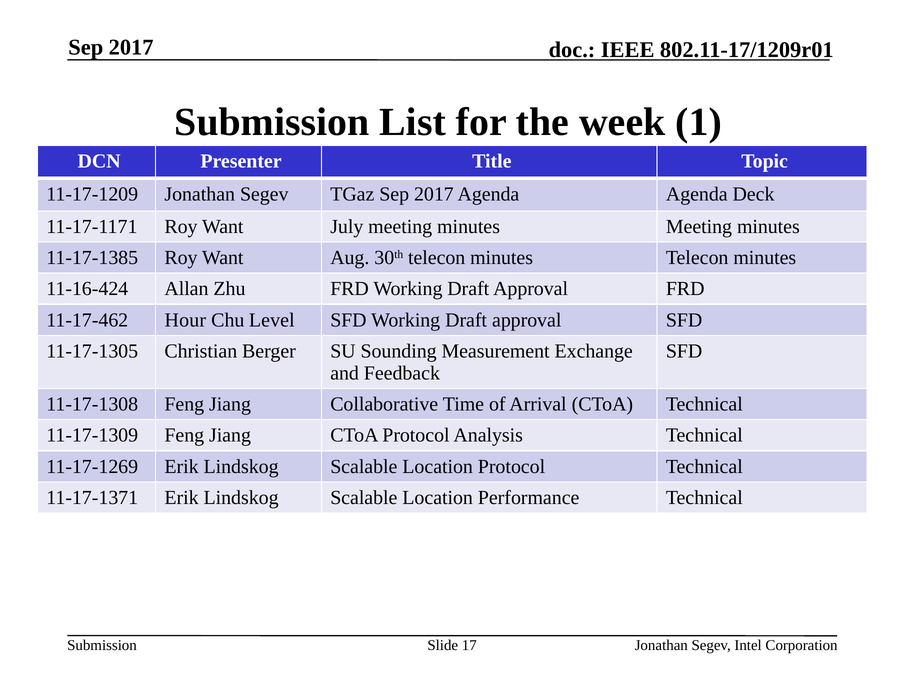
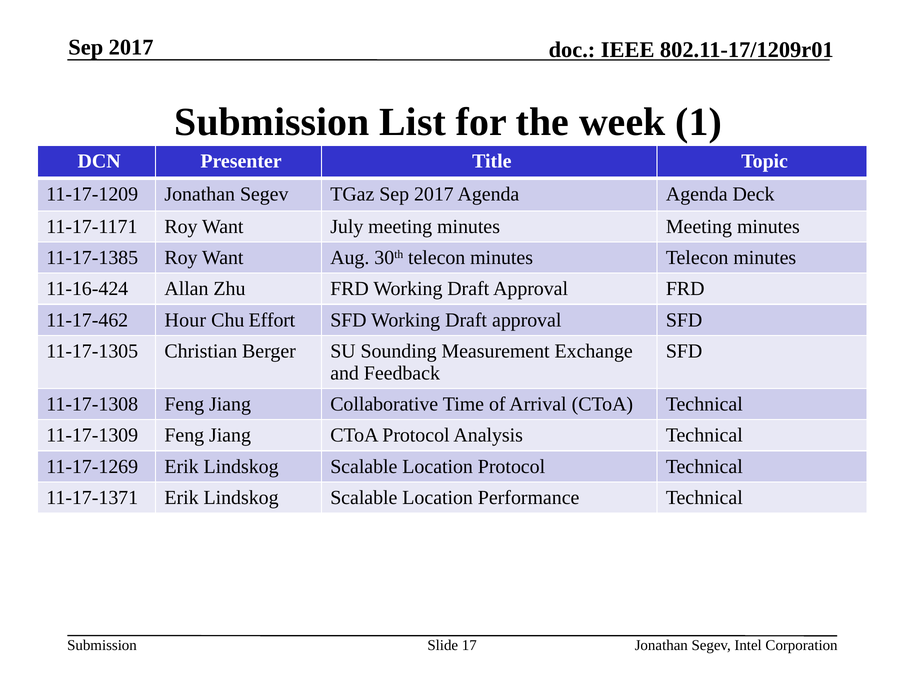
Level: Level -> Effort (272, 320)
